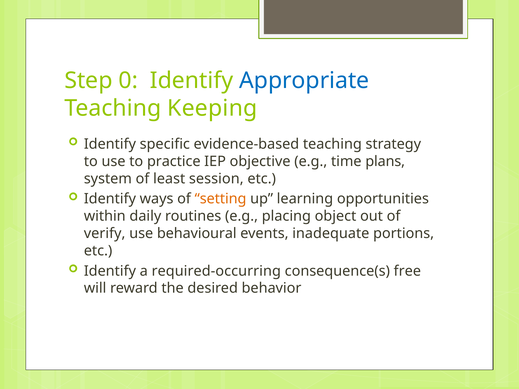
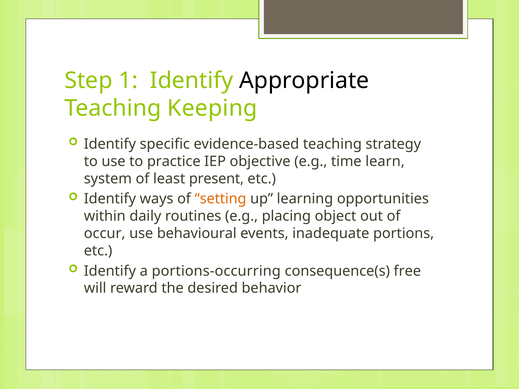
0: 0 -> 1 (128, 81)
Appropriate colour: blue -> black (304, 81)
plans: plans -> learn (385, 161)
session: session -> present (216, 179)
verify: verify -> occur (105, 234)
required-occurring: required-occurring -> portions-occurring (216, 271)
